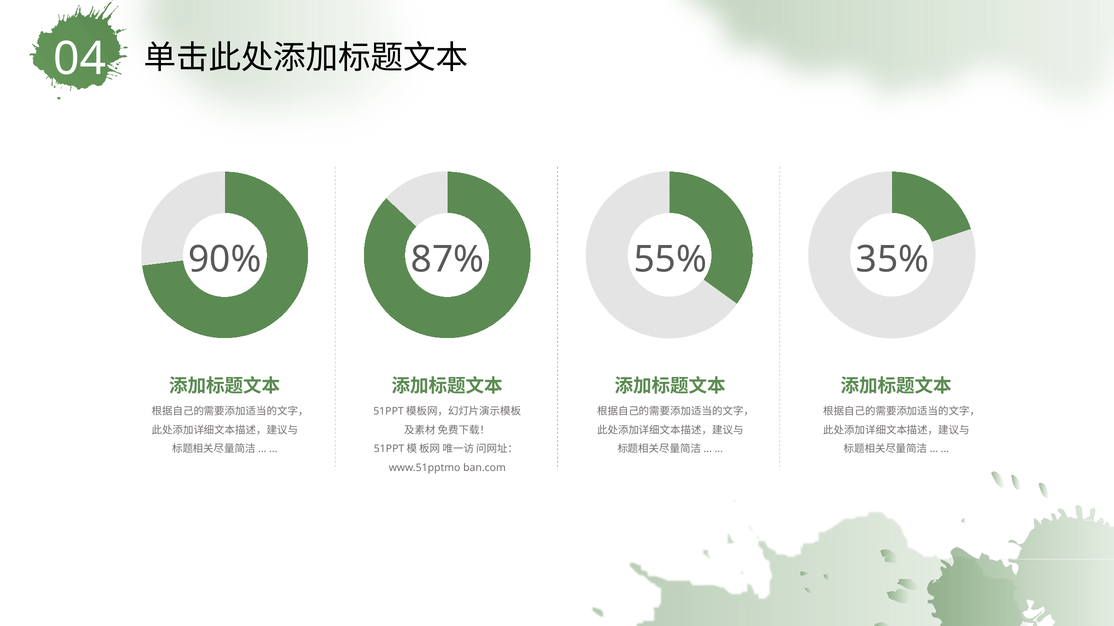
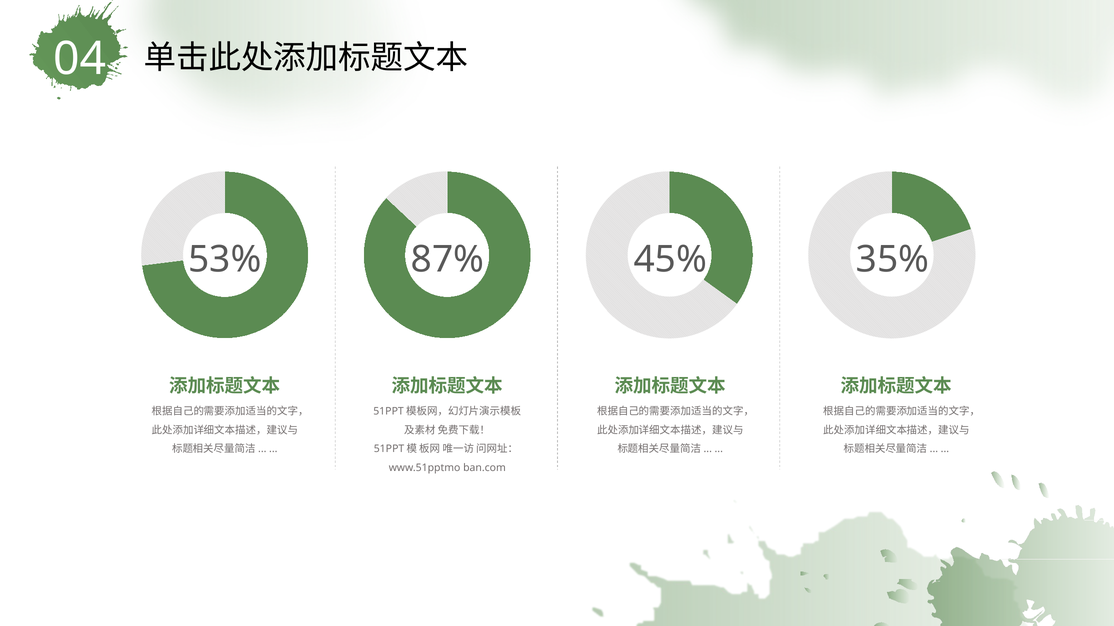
90%: 90% -> 53% (225, 260)
55%: 55% -> 45% (670, 260)
